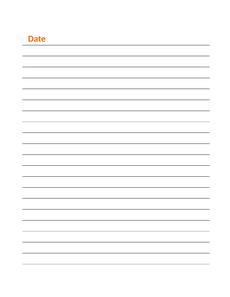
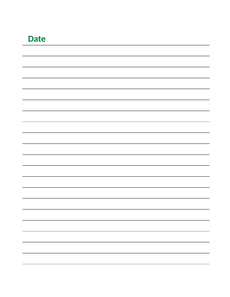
Date colour: orange -> green (37, 39)
